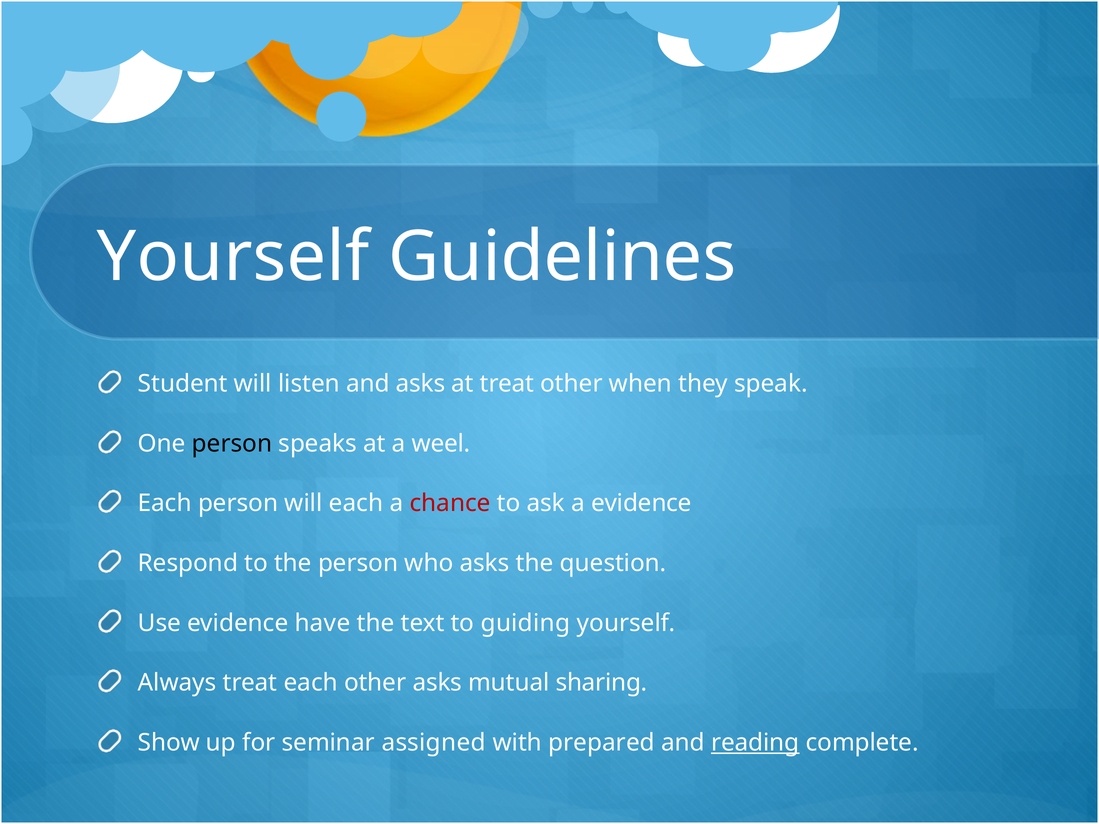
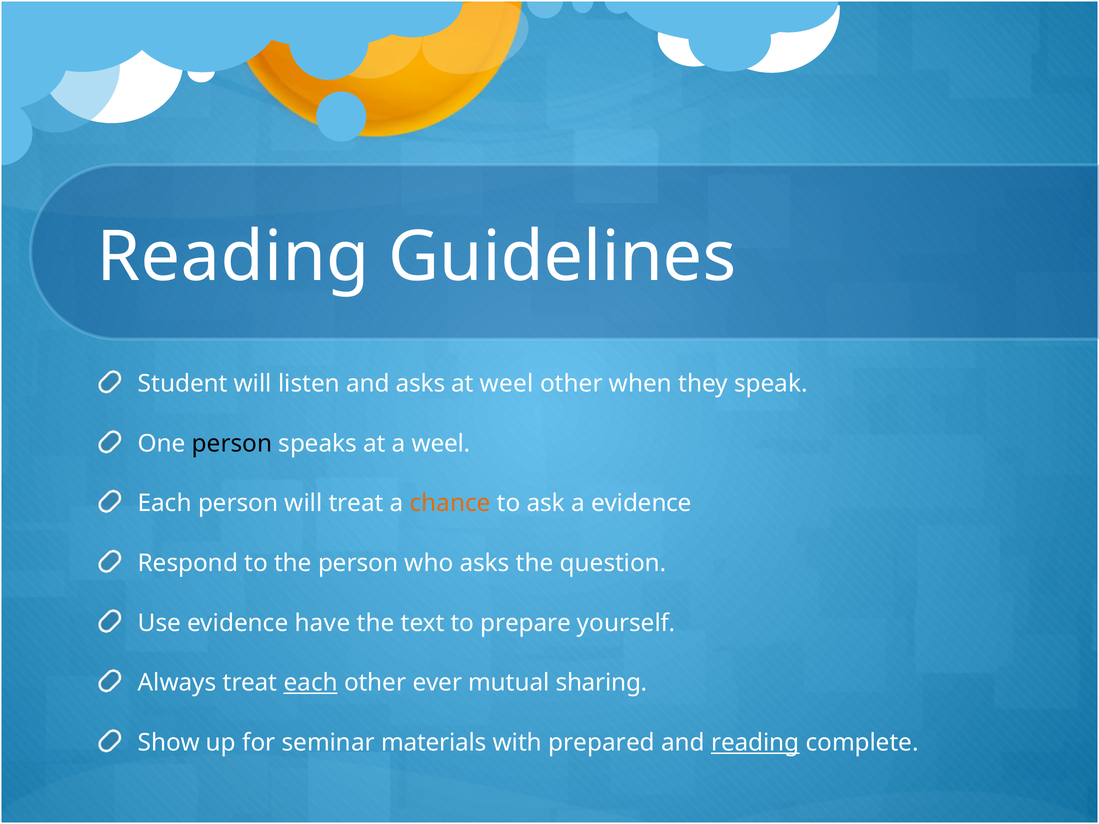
Yourself: Yourself -> Reading (233, 257)
at treat: treat -> weel (507, 384)
will each: each -> treat (356, 504)
chance colour: red -> orange (450, 504)
guiding: guiding -> prepare (526, 623)
each underline: none -> present (311, 683)
other asks: asks -> ever (437, 683)
assigned: assigned -> materials (434, 743)
